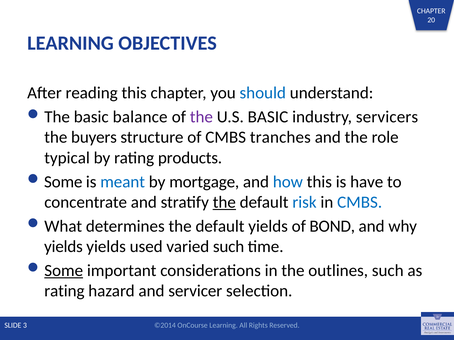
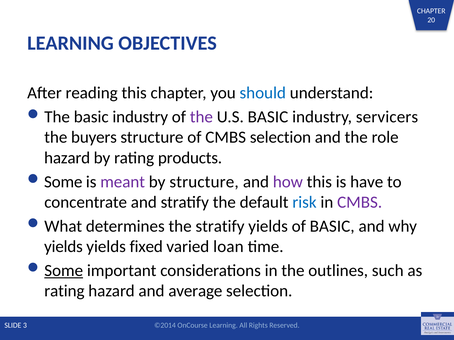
The basic balance: balance -> industry (140, 117)
CMBS tranches: tranches -> selection (280, 138)
typical: typical -> hazard (67, 158)
meant colour: blue -> purple (123, 182)
by mortgage: mortgage -> structure (204, 182)
how colour: blue -> purple (288, 182)
the underline: present -> none (224, 202)
CMBS colour: blue -> purple (360, 202)
determines the default: default -> stratify (220, 226)
of BOND: BOND -> BASIC (332, 226)
used: used -> fixed (146, 247)
varied such: such -> loan (228, 247)
servicer: servicer -> average (195, 291)
